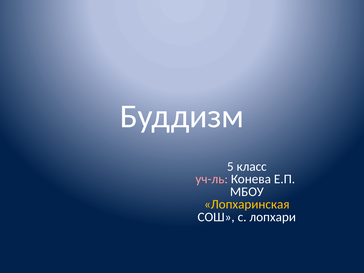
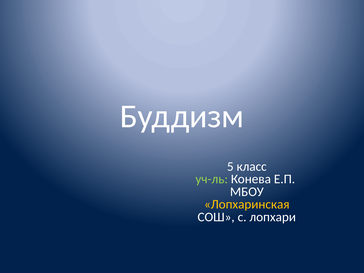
уч-ль colour: pink -> light green (212, 179)
